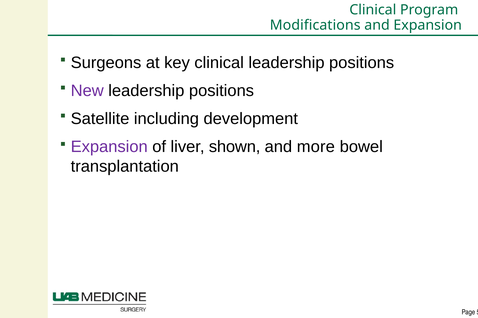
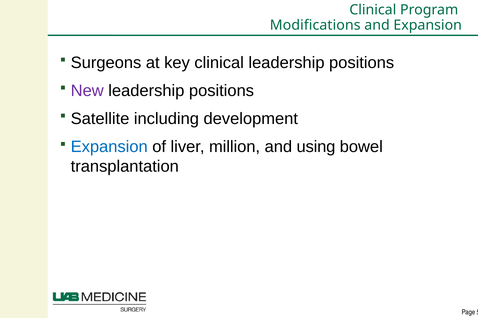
Expansion colour: purple -> blue (109, 147)
shown: shown -> million (235, 147)
more: more -> using (316, 147)
